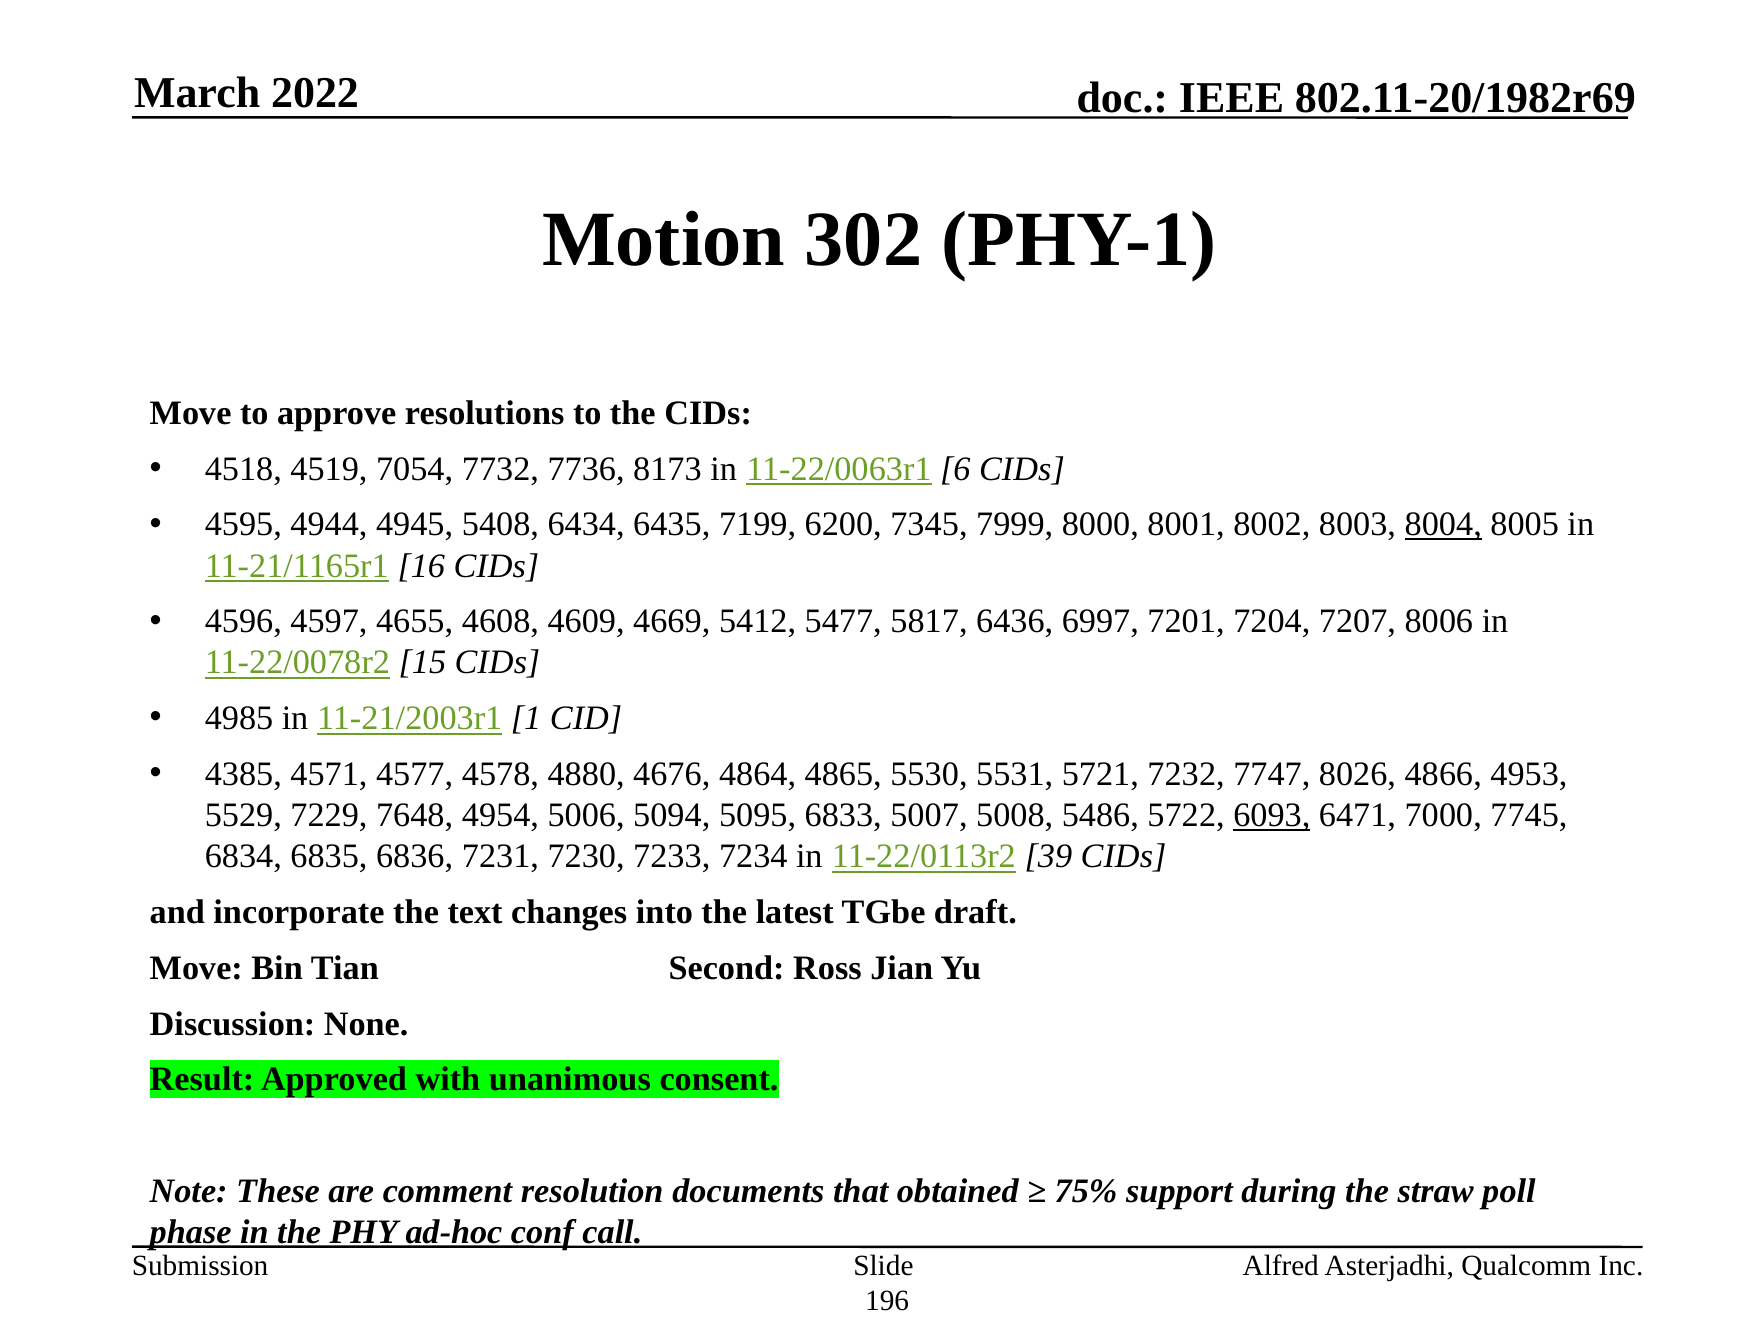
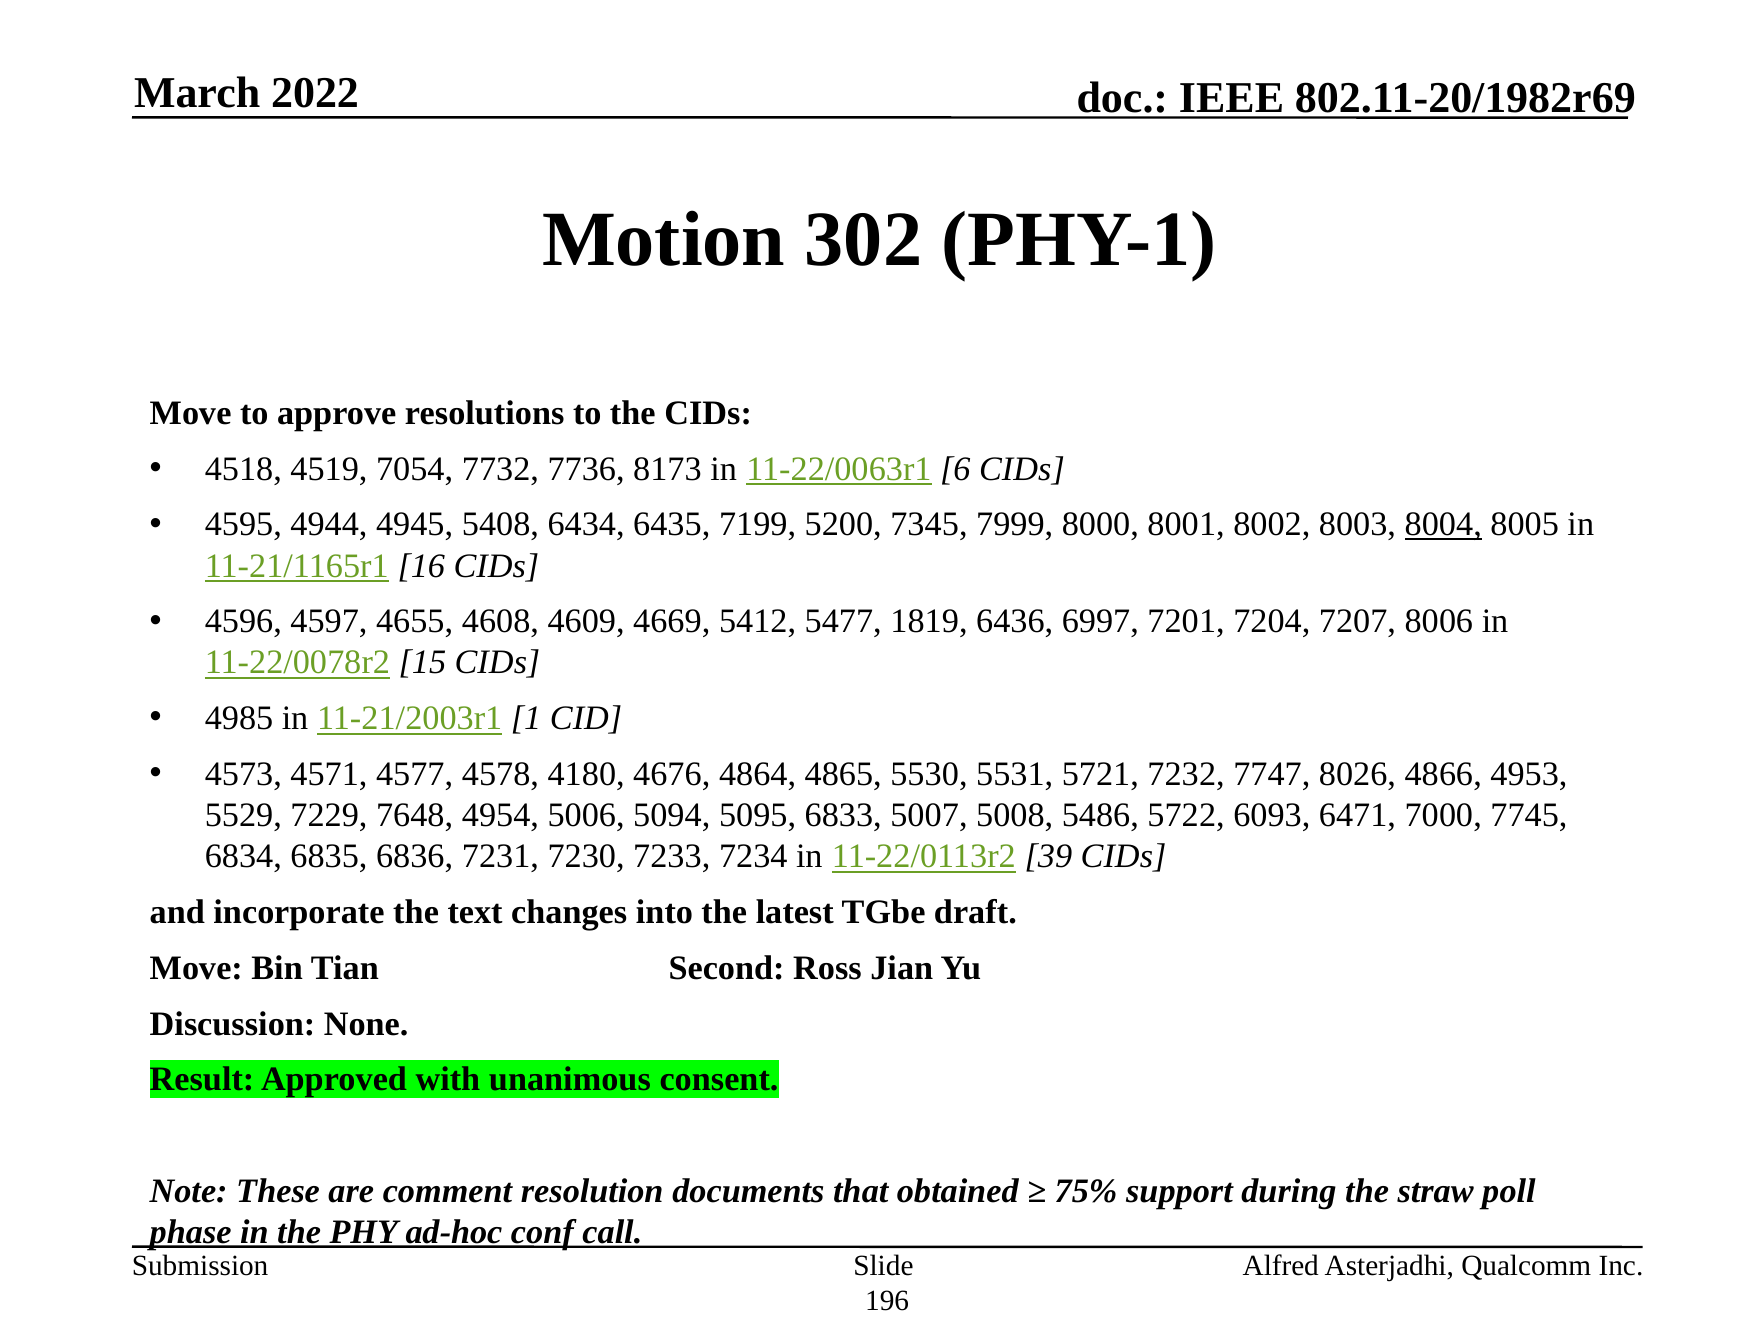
6200: 6200 -> 5200 (843, 525)
5817: 5817 -> 1819 (929, 622)
4385: 4385 -> 4573 (243, 774)
4880: 4880 -> 4180 (586, 774)
6093 underline: present -> none (1272, 815)
